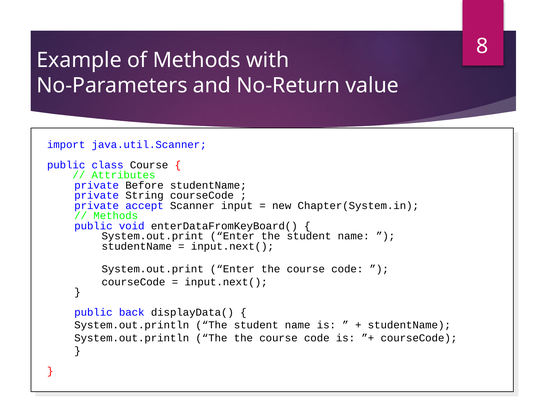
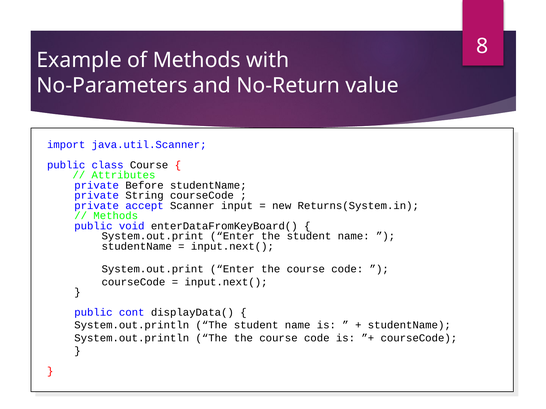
Chapter(System.in: Chapter(System.in -> Returns(System.in (358, 206)
back: back -> cont (132, 313)
